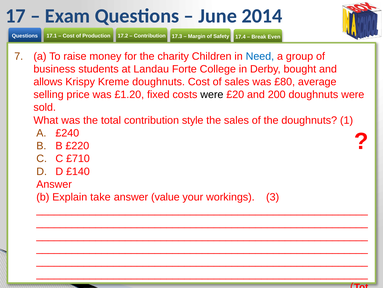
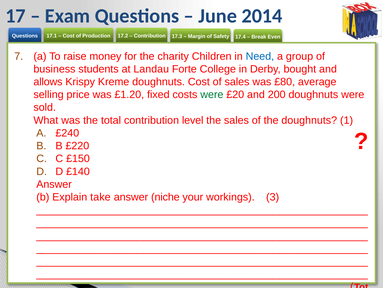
were colour: black -> green (212, 94)
style: style -> level (193, 120)
£710: £710 -> £150 (78, 158)
value: value -> niche (165, 197)
